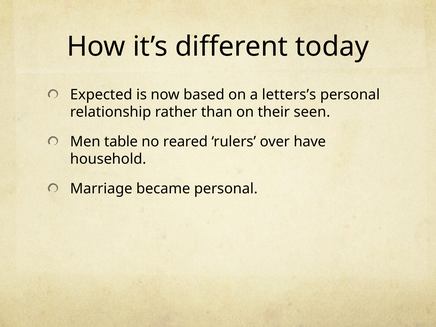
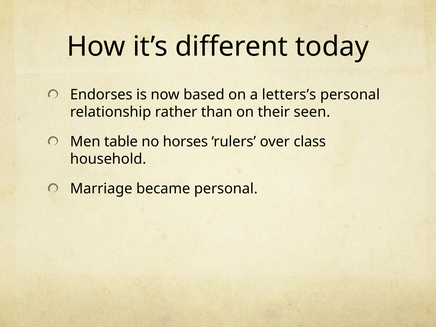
Expected: Expected -> Endorses (101, 95)
reared: reared -> horses (185, 142)
have: have -> class (310, 142)
